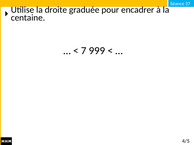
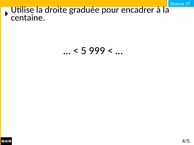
7: 7 -> 5 (84, 51)
